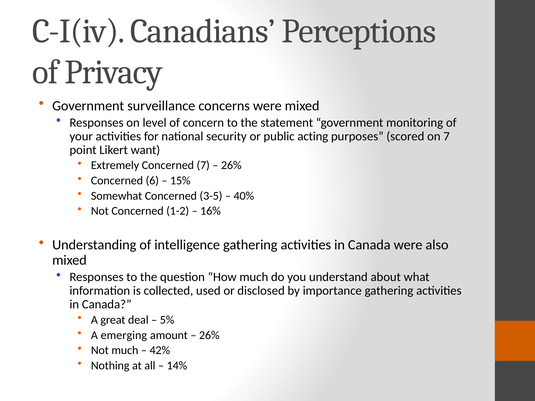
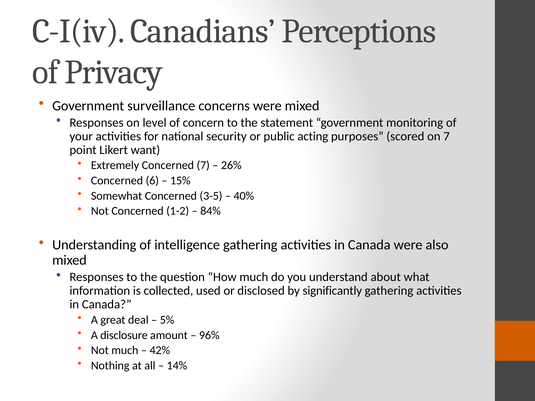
16%: 16% -> 84% (211, 211)
importance: importance -> significantly (332, 291)
emerging: emerging -> disclosure (124, 335)
26%: 26% -> 96% (209, 335)
